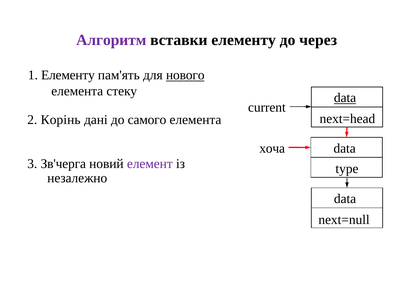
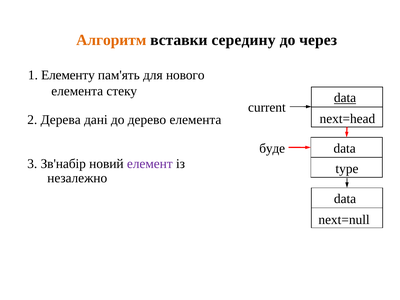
Алгоритм colour: purple -> orange (111, 40)
вставки елементу: елементу -> середину (244, 40)
нового underline: present -> none (185, 75)
Корінь: Корінь -> Дерева (61, 120)
самого: самого -> дерево (147, 120)
хоча: хоча -> буде (272, 148)
Зв'черга: Зв'черга -> Зв'набір (63, 164)
